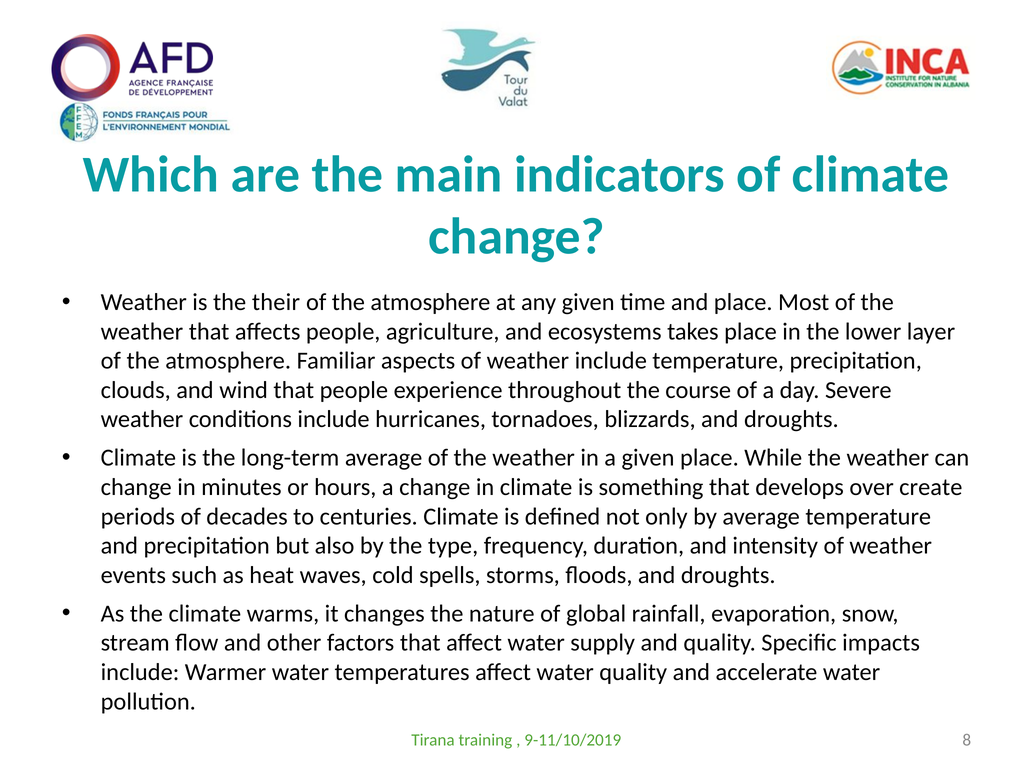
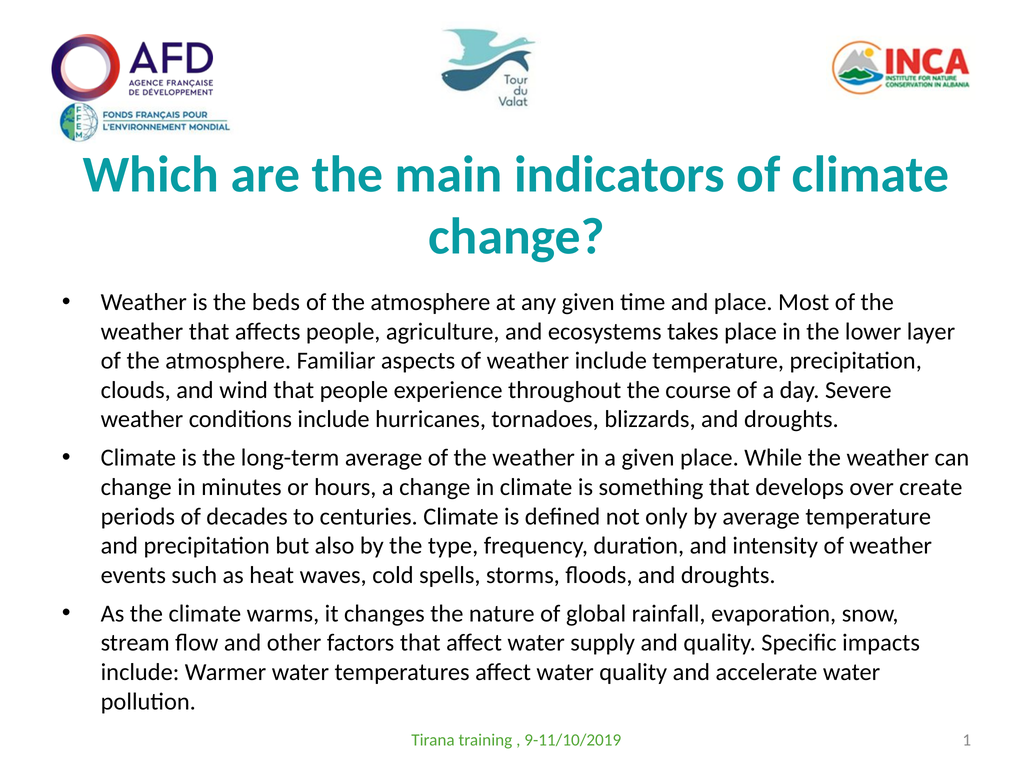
their: their -> beds (276, 302)
8: 8 -> 1 (967, 740)
